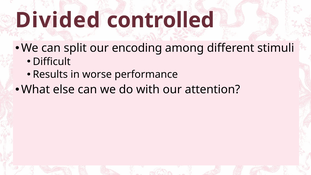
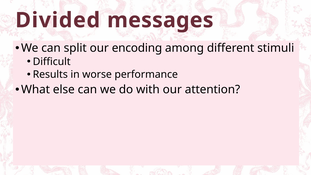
controlled: controlled -> messages (160, 20)
